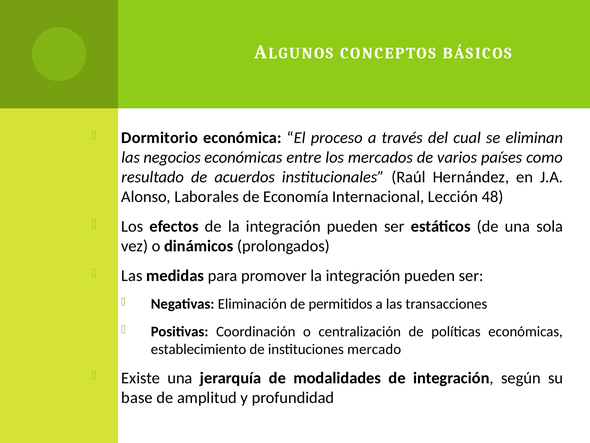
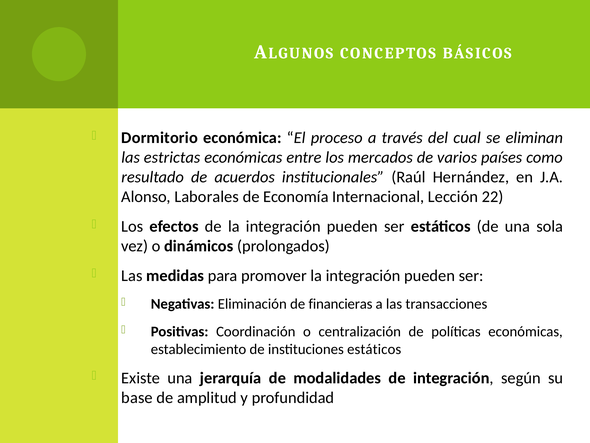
negocios: negocios -> estrictas (172, 157)
48: 48 -> 22 (493, 197)
permitidos: permitidos -> financieras (340, 304)
instituciones mercado: mercado -> estáticos (374, 349)
